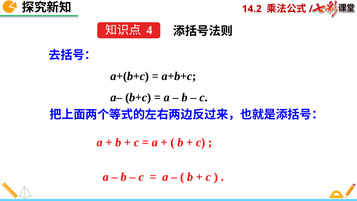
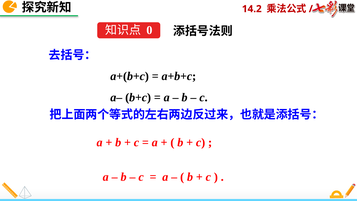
4: 4 -> 0 (149, 30)
